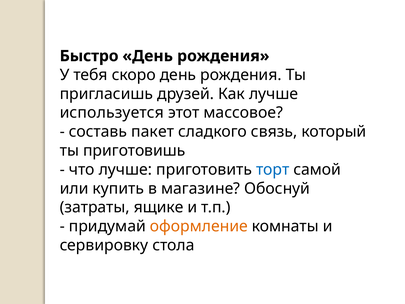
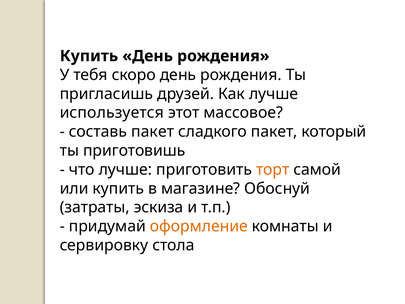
Быстро: Быстро -> Купить (89, 56)
сладкого связь: связь -> пакет (274, 132)
торт colour: blue -> orange (273, 169)
ящике: ящике -> эскиза (159, 207)
